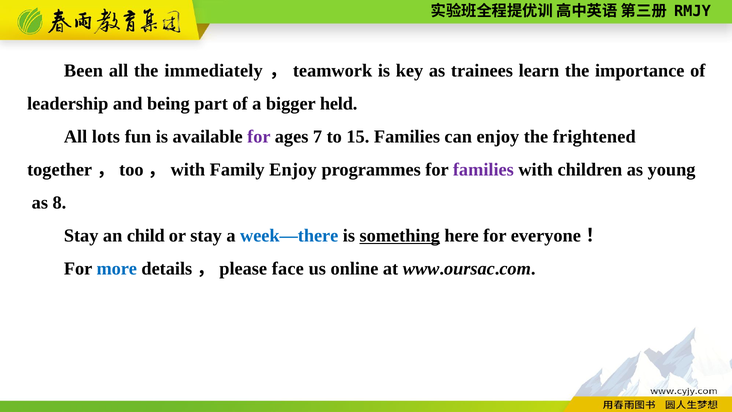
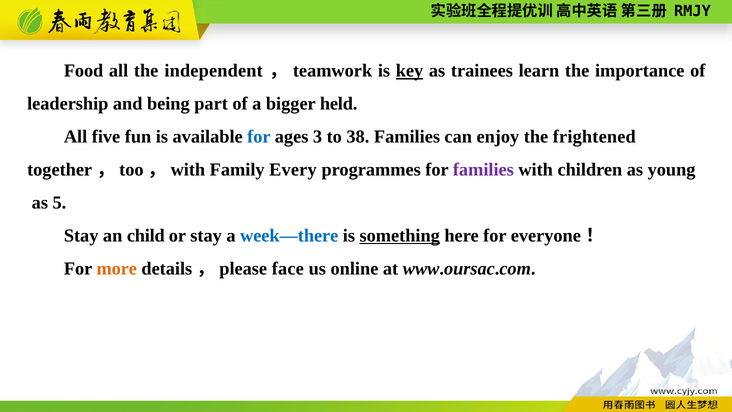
Been: Been -> Food (84, 71)
immediately: immediately -> independent (214, 71)
key underline: none -> present (409, 71)
lots: lots -> five (106, 137)
for colour: purple -> blue (259, 137)
7: 7 -> 3 (318, 137)
15: 15 -> 38 (358, 137)
Family Enjoy: Enjoy -> Every (293, 170)
8: 8 -> 5 (59, 203)
more colour: blue -> orange (117, 268)
